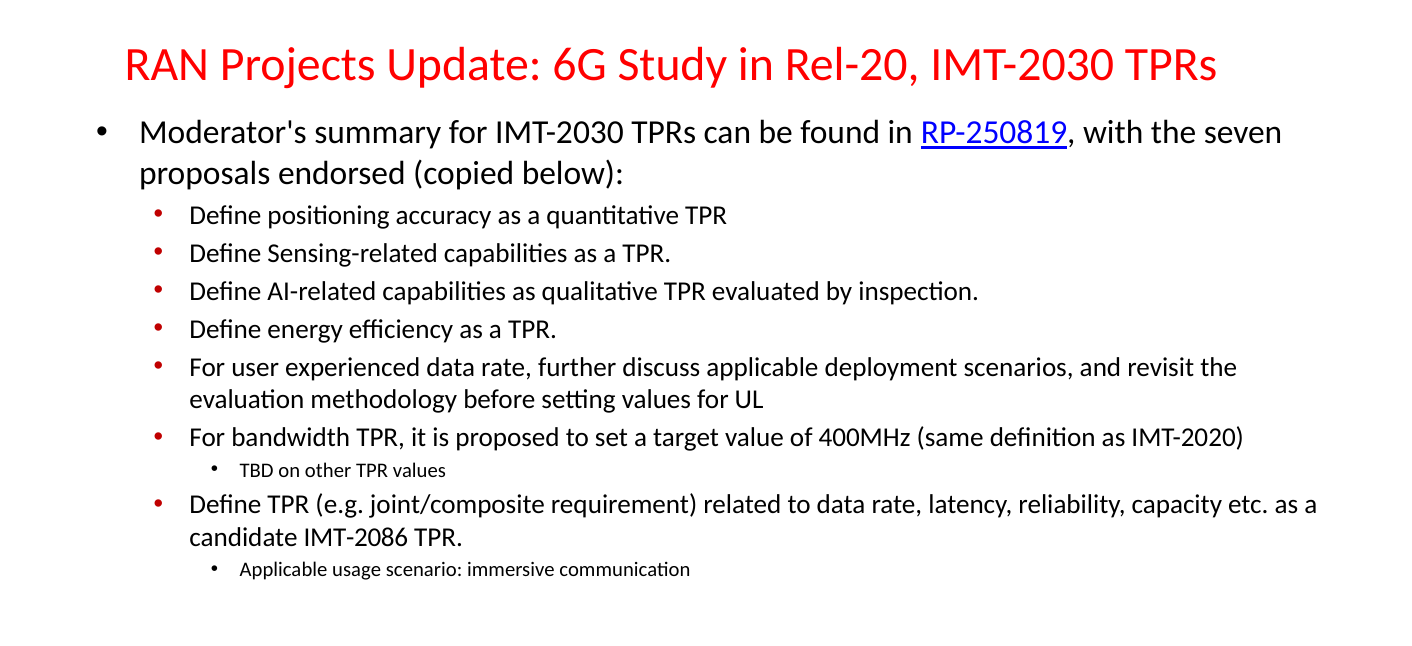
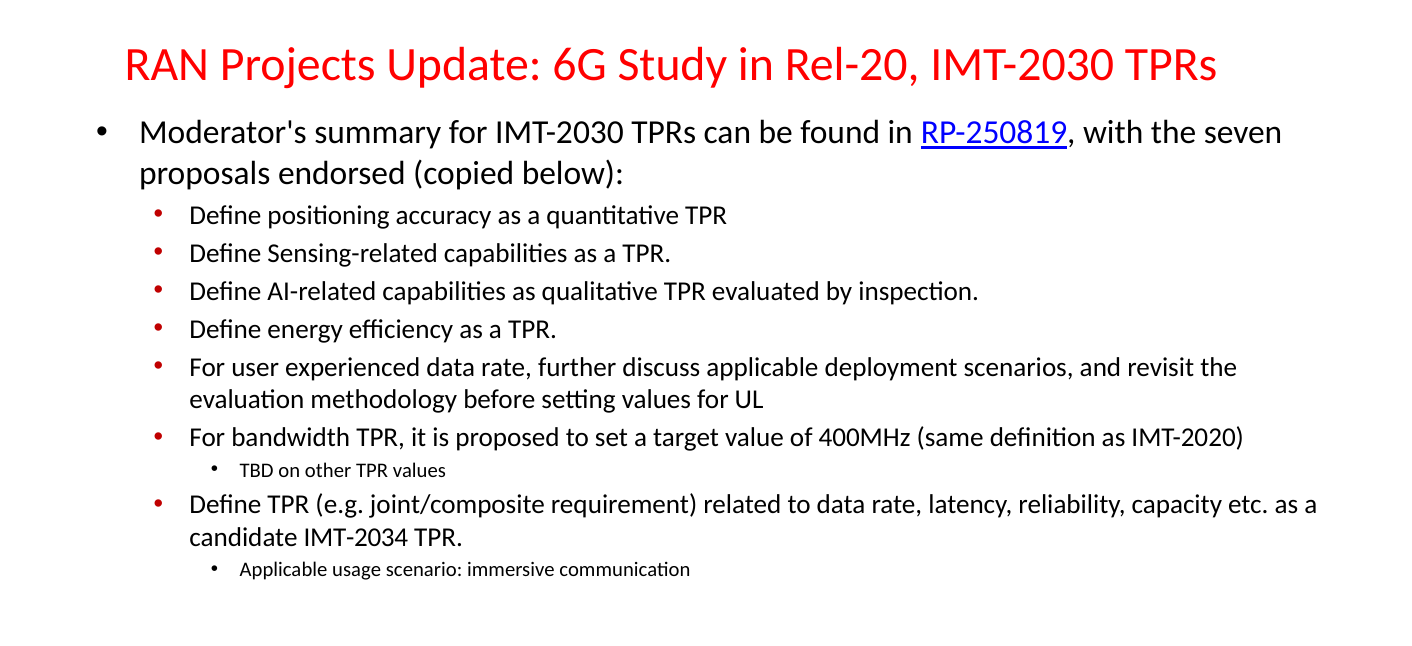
IMT-2086: IMT-2086 -> IMT-2034 (356, 537)
